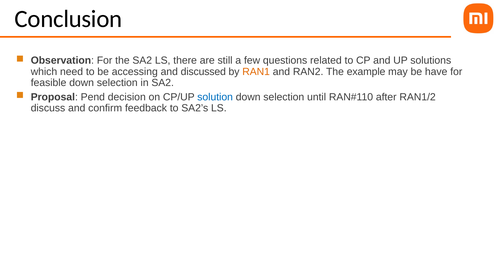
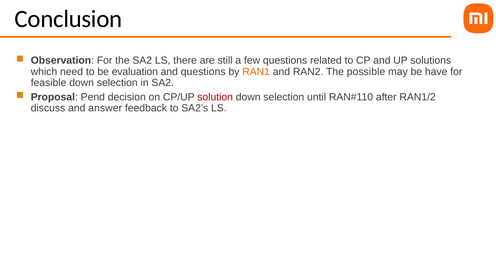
accessing: accessing -> evaluation (135, 72)
and discussed: discussed -> questions (203, 72)
example: example -> possible (366, 72)
solution colour: blue -> red (215, 97)
confirm: confirm -> answer (105, 108)
